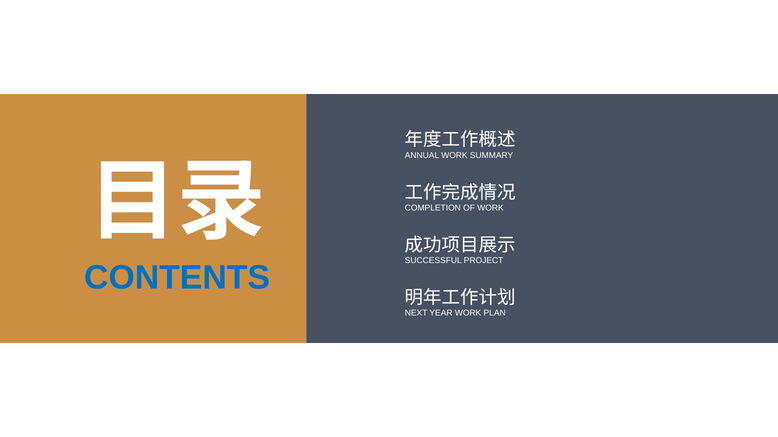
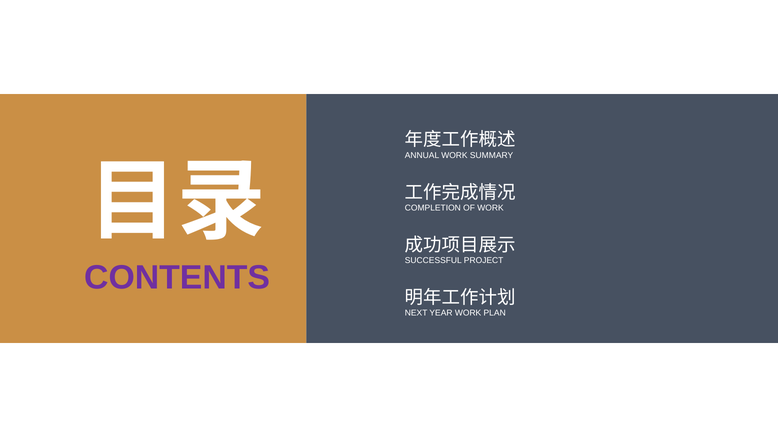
CONTENTS colour: blue -> purple (177, 278)
